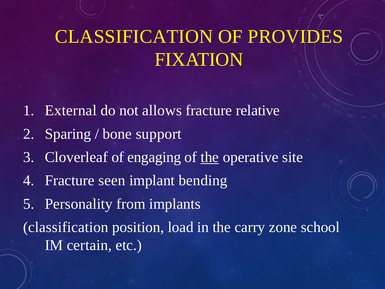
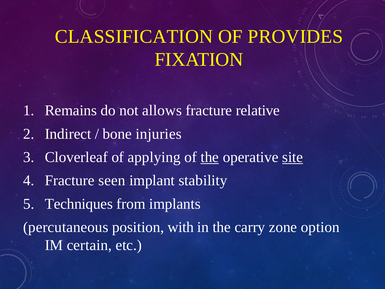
External: External -> Remains (71, 110)
Sparing: Sparing -> Indirect (68, 134)
support: support -> injuries (159, 134)
engaging: engaging -> applying (154, 157)
site underline: none -> present (293, 157)
bending: bending -> stability (203, 180)
Personality: Personality -> Techniques (79, 204)
classification: classification -> percutaneous (66, 227)
load: load -> with (181, 227)
school: school -> option (320, 227)
